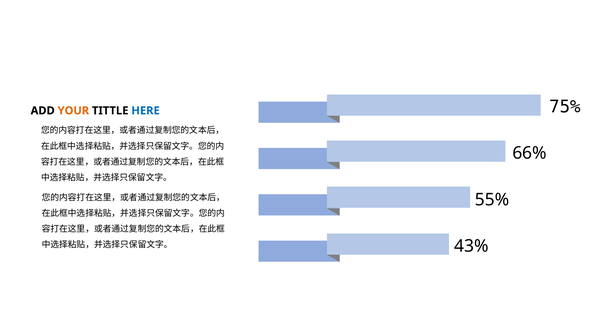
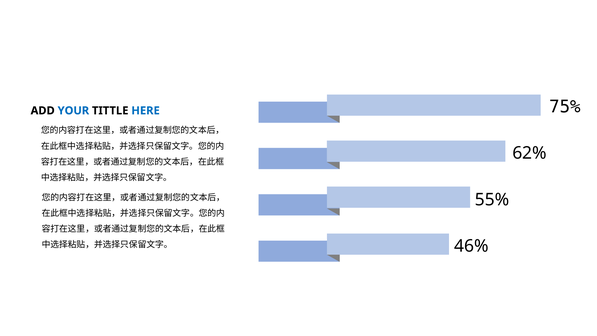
YOUR colour: orange -> blue (73, 111)
66%: 66% -> 62% (530, 153)
43%: 43% -> 46% (471, 246)
